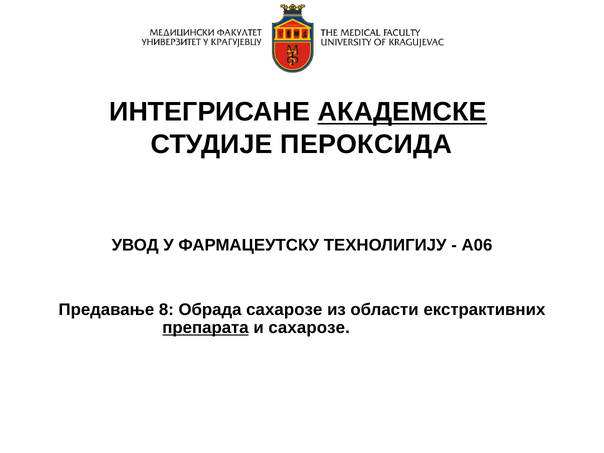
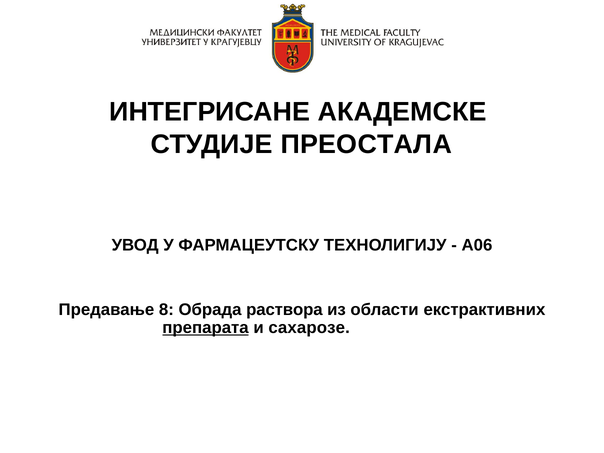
АКАДЕМСКЕ underline: present -> none (402, 112)
ПЕРОКСИДА: ПЕРОКСИДА -> ПРЕОСТАЛА (366, 144)
Oбрада сахарозе: сахарозе -> раствора (284, 310)
